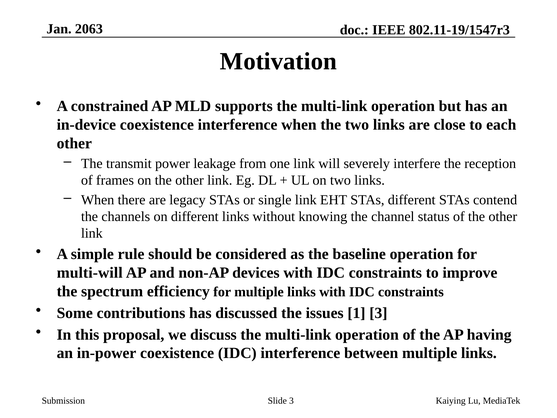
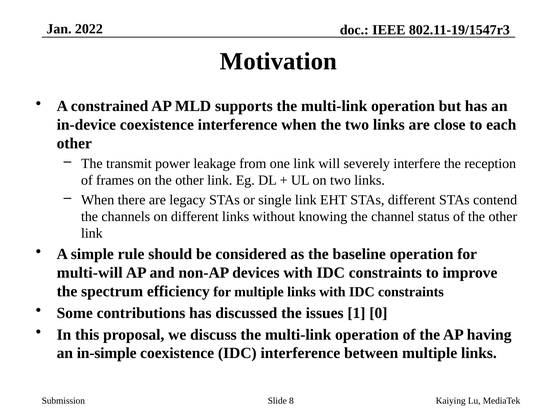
2063: 2063 -> 2022 (89, 29)
1 3: 3 -> 0 (378, 313)
in-power: in-power -> in-simple (107, 353)
Slide 3: 3 -> 8 (291, 401)
